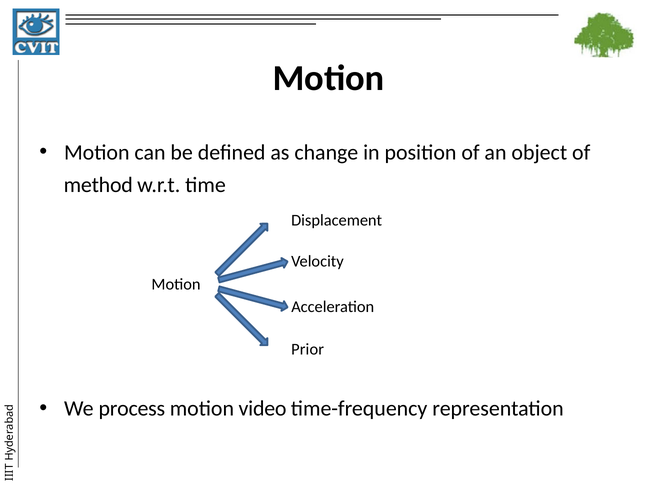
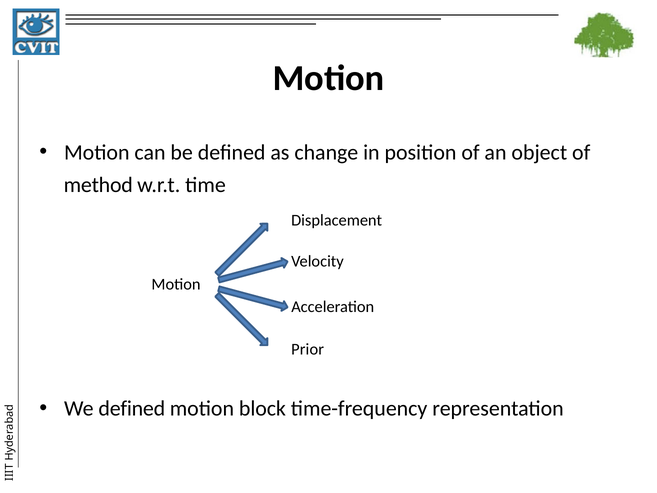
We process: process -> defined (132, 408)
video: video -> block (262, 408)
